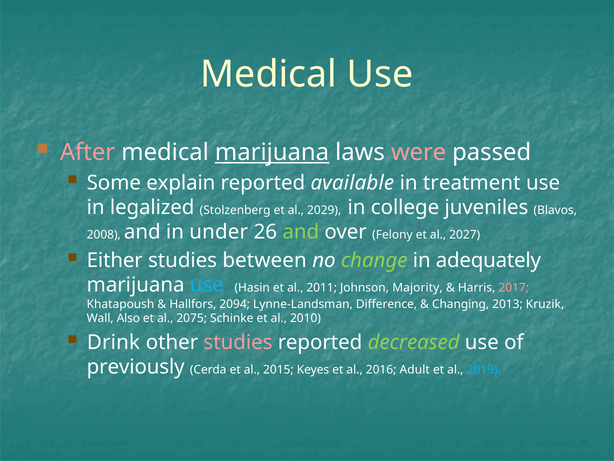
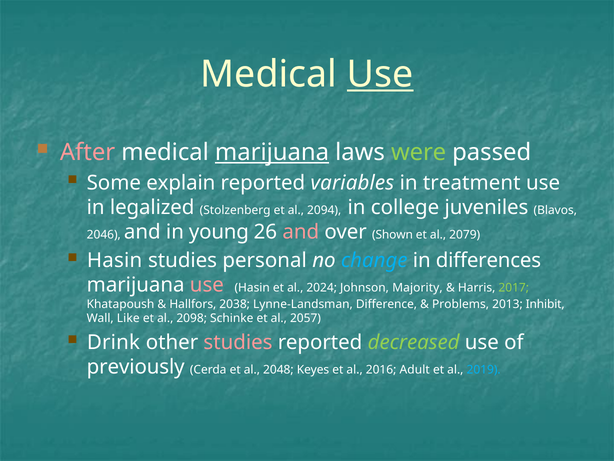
Use underline: none -> present (380, 74)
were colour: pink -> light green (419, 152)
available: available -> variables (352, 183)
2029: 2029 -> 2094 (324, 210)
2008: 2008 -> 2046 (104, 235)
under: under -> young (219, 232)
and colour: light green -> pink (301, 232)
Felony: Felony -> Shown (393, 235)
2027: 2027 -> 2079 (465, 235)
Either: Either -> Hasin (115, 260)
between: between -> personal (265, 260)
change colour: light green -> light blue (374, 260)
adequately: adequately -> differences (488, 260)
use colour: light blue -> pink (207, 285)
2011: 2011 -> 2024 (322, 288)
2017 colour: pink -> light green (514, 288)
2094: 2094 -> 2038 (235, 304)
Changing: Changing -> Problems (461, 304)
Kruzik: Kruzik -> Inhibit (545, 304)
Also: Also -> Like (128, 318)
2075: 2075 -> 2098 (192, 318)
2010: 2010 -> 2057 (305, 318)
2015: 2015 -> 2048 (278, 370)
